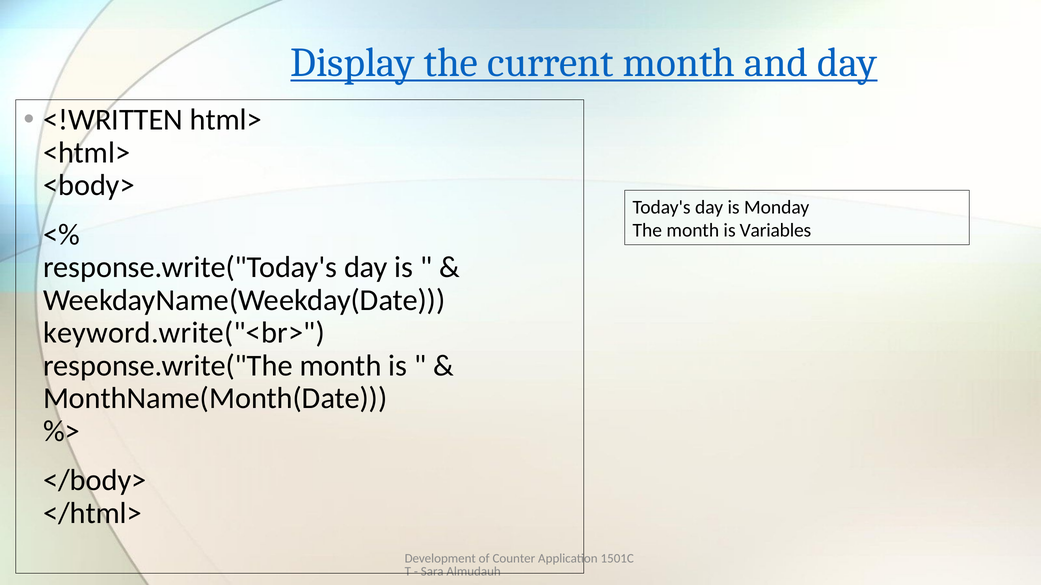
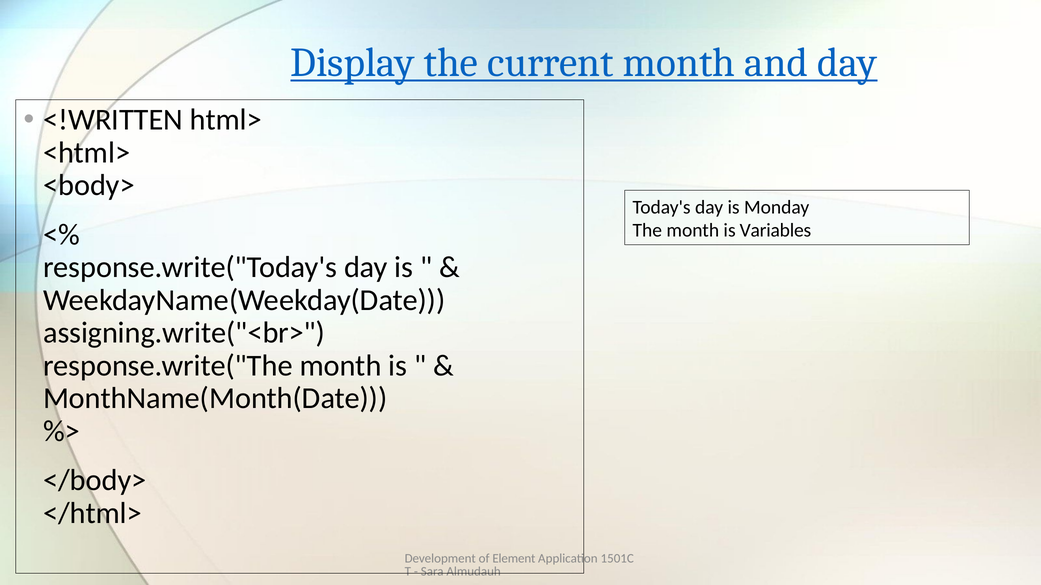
keyword.write("<br>: keyword.write("<br> -> assigning.write("<br> (184, 333)
Counter: Counter -> Element (514, 559)
